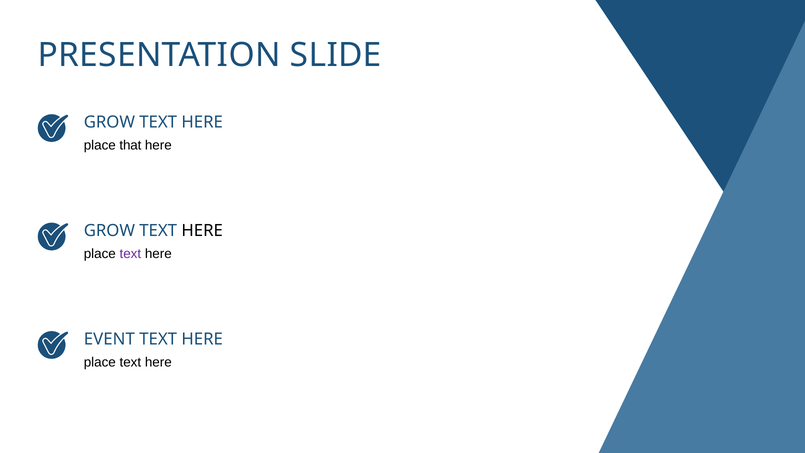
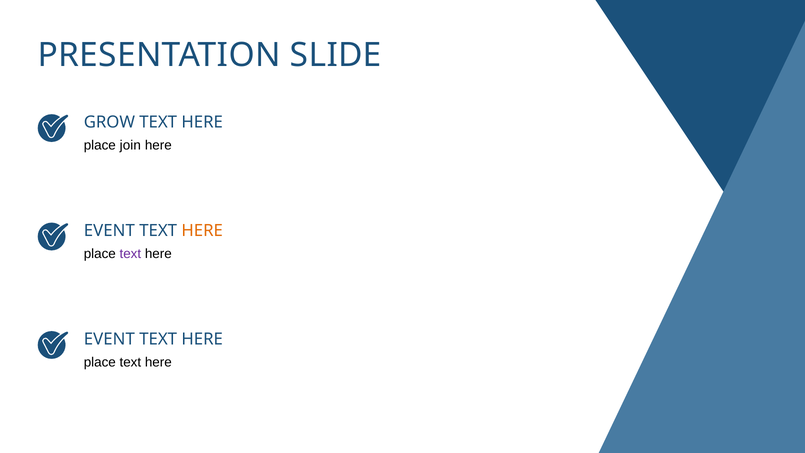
that: that -> join (130, 145)
GROW: GROW -> EVENT (109, 231)
HERE colour: black -> orange (202, 231)
